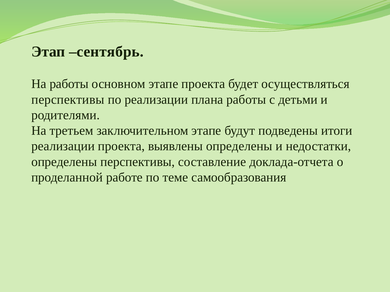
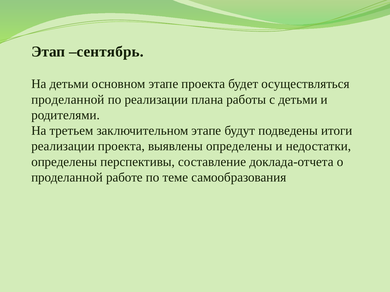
На работы: работы -> детьми (69, 84)
перспективы: перспективы -> проделанной (68, 100)
